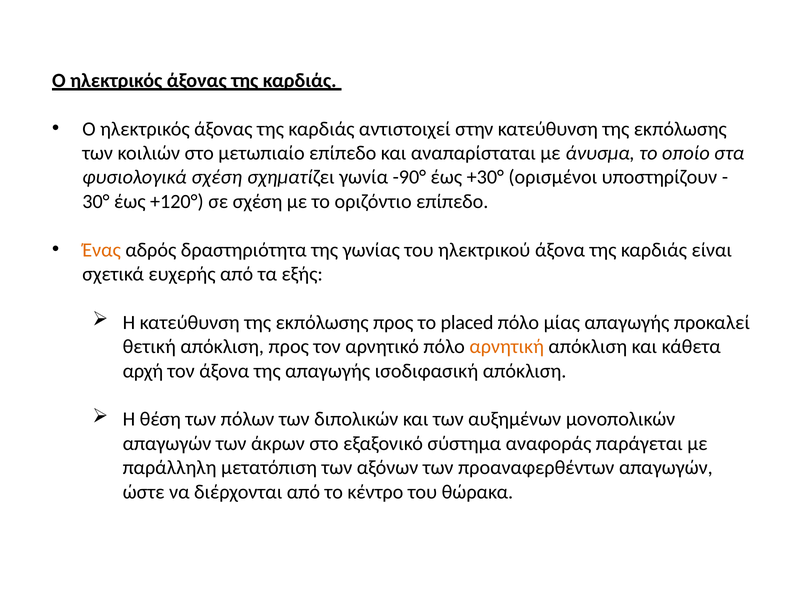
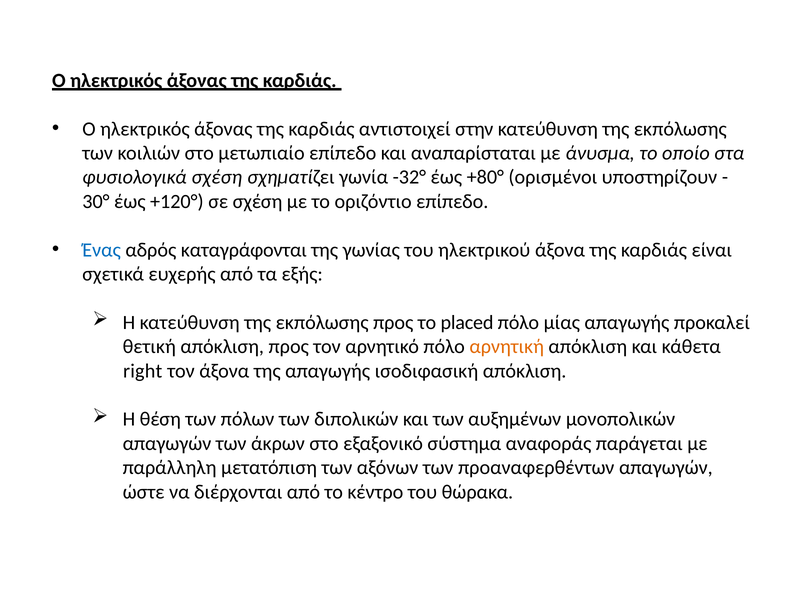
-90°: -90° -> -32° (409, 177)
+30°: +30° -> +80° (485, 177)
Ένας colour: orange -> blue (102, 250)
δραστηριότητα: δραστηριότητα -> καταγράφονται (244, 250)
αρχή: αρχή -> right (143, 371)
